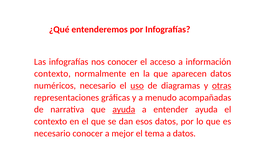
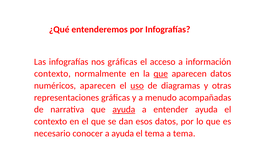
nos conocer: conocer -> gráficas (122, 62)
que underline: none -> present (161, 74)
numéricos necesario: necesario -> aparecen (98, 86)
otras underline: present -> none (222, 86)
a mejor: mejor -> ayuda (123, 133)
a datos: datos -> tema (184, 133)
